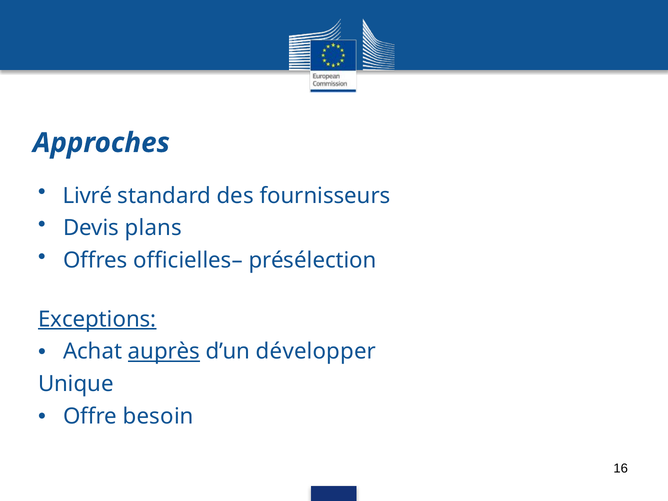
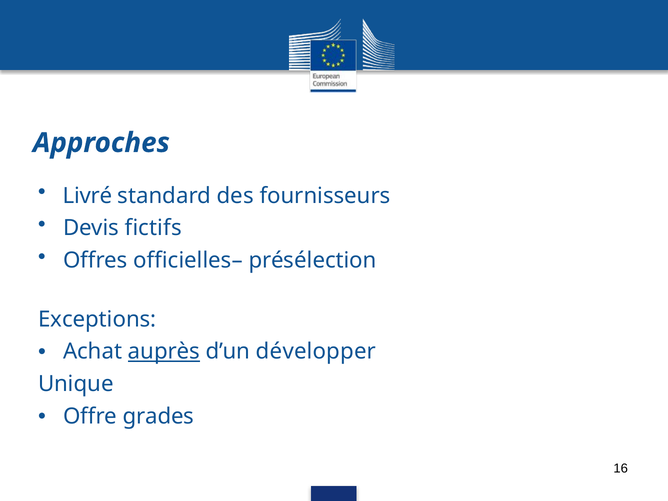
plans: plans -> fictifs (153, 228)
Exceptions underline: present -> none (97, 319)
besoin: besoin -> grades (158, 416)
